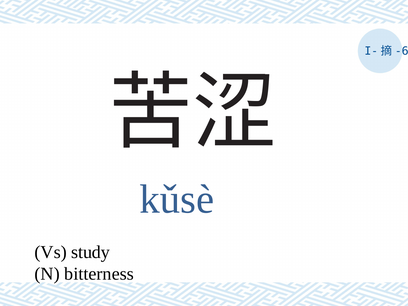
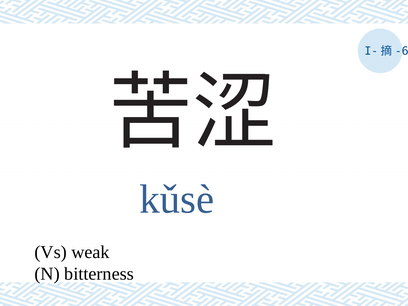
study: study -> weak (90, 252)
